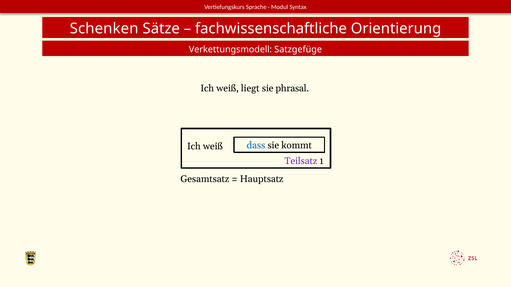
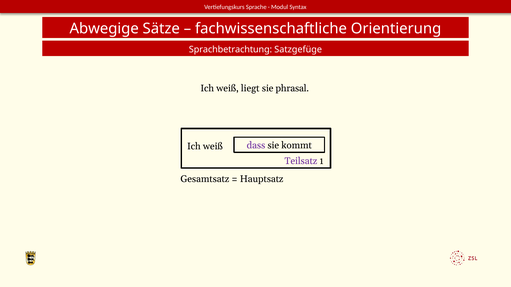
Schenken: Schenken -> Abwegige (104, 29)
Verkettungsmodell: Verkettungsmodell -> Sprachbetrachtung (230, 50)
dass colour: blue -> purple (256, 146)
